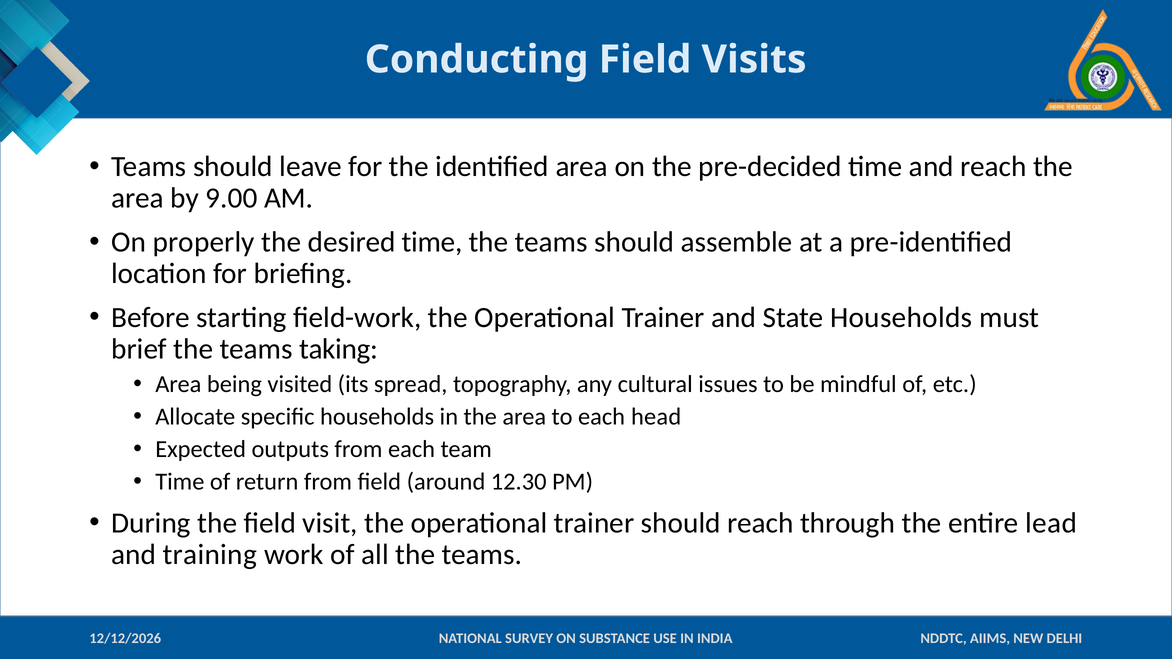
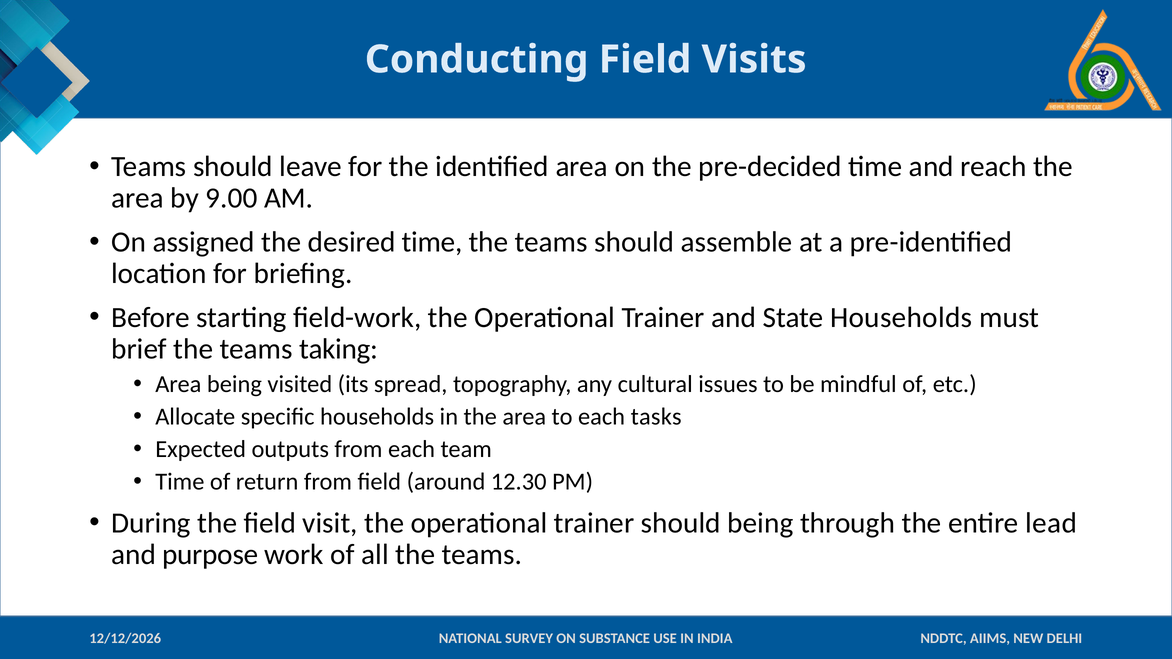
properly: properly -> assigned (204, 242)
head: head -> tasks (656, 417)
should reach: reach -> being (760, 523)
training: training -> purpose (210, 555)
